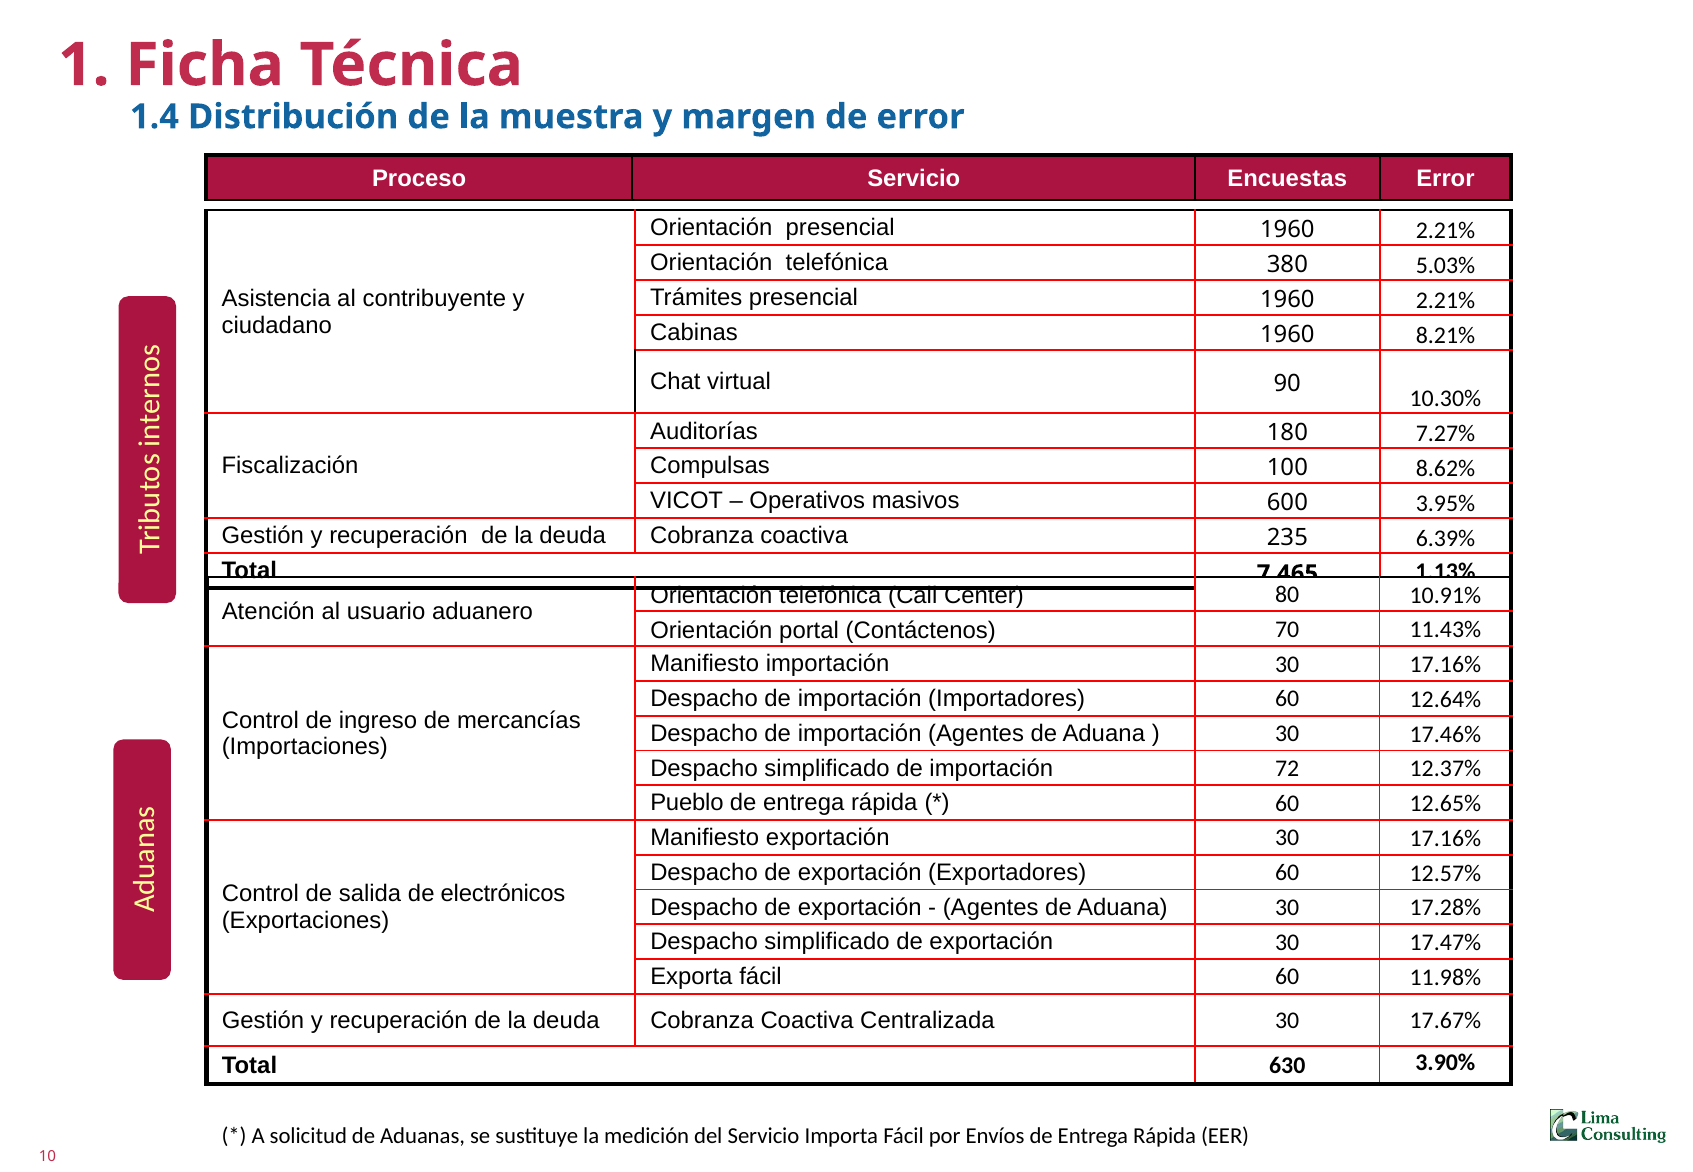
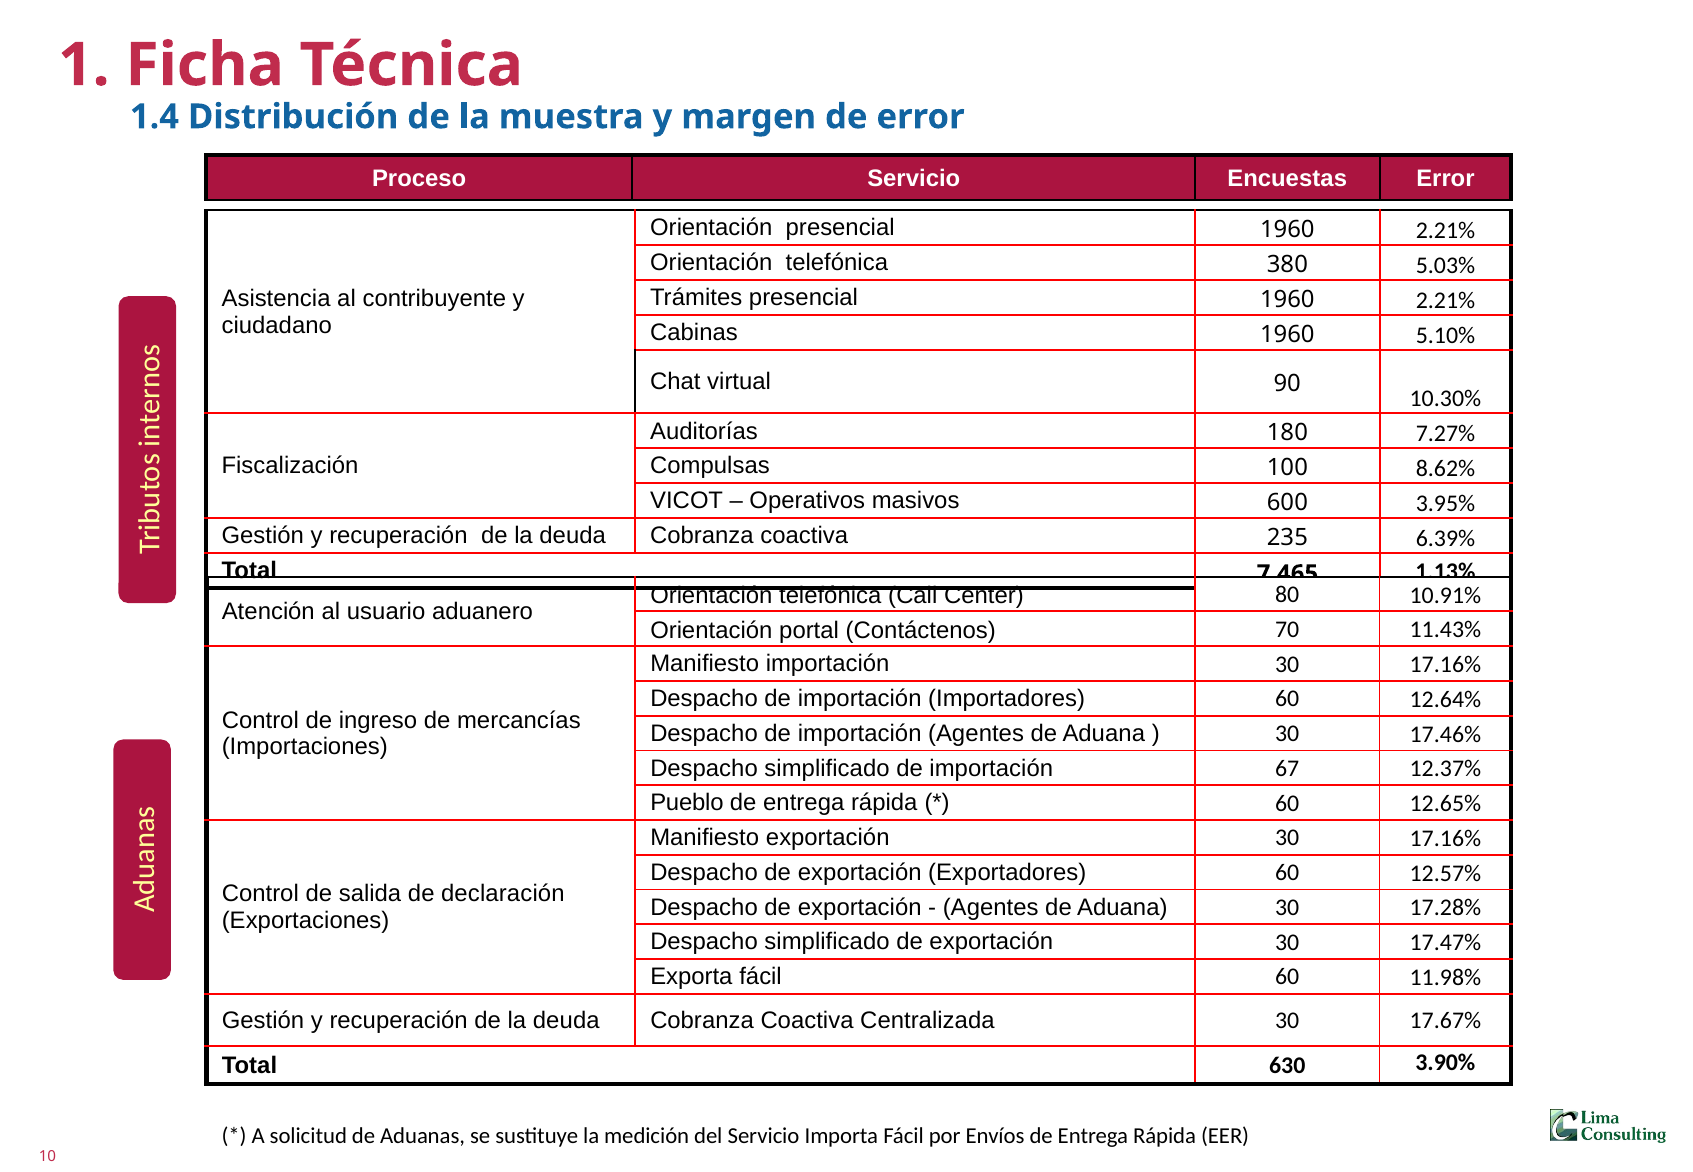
8.21%: 8.21% -> 5.10% (1446, 335)
72: 72 -> 67 (1287, 769)
electrónicos: electrónicos -> declaración (503, 894)
